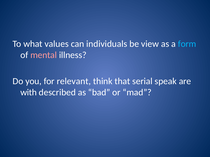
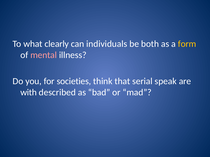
values: values -> clearly (57, 44)
view: view -> both (150, 44)
form colour: light blue -> yellow (187, 44)
relevant: relevant -> societies (74, 81)
